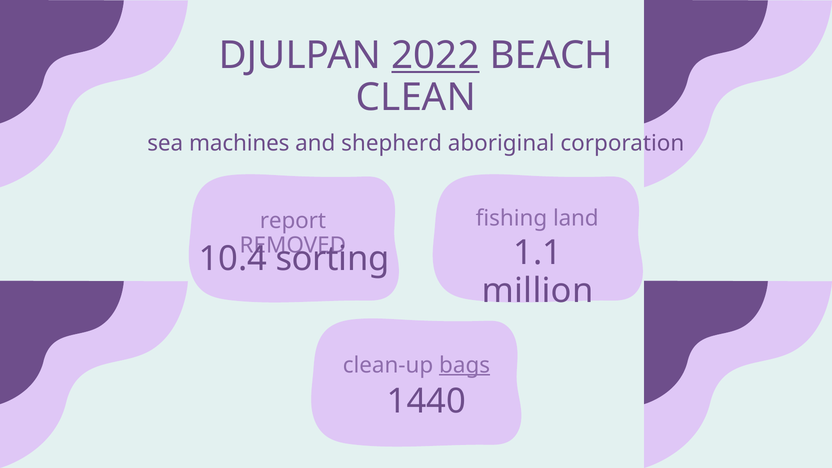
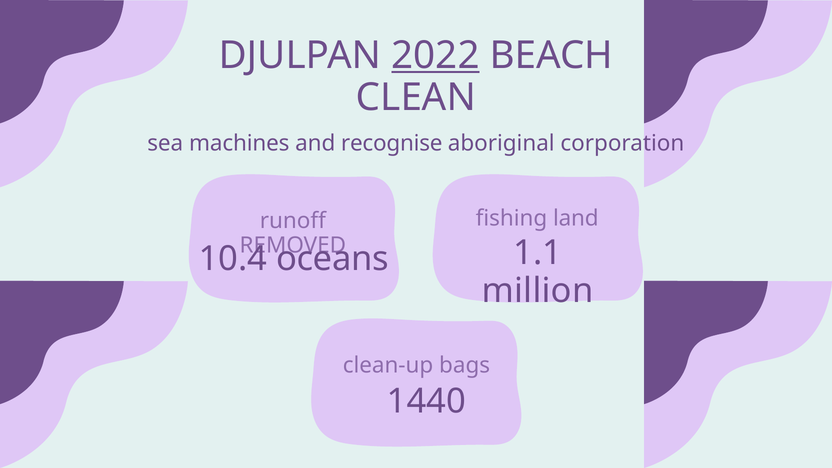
shepherd: shepherd -> recognise (392, 143)
report: report -> runoff (293, 221)
sorting: sorting -> oceans (332, 259)
bags underline: present -> none (465, 365)
